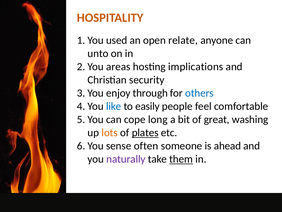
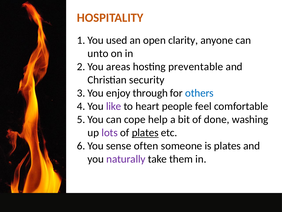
relate: relate -> clarity (183, 40)
implications: implications -> preventable (196, 67)
like colour: blue -> purple (114, 106)
easily: easily -> heart (147, 106)
long: long -> help (158, 119)
great: great -> done (217, 119)
lots colour: orange -> purple (110, 132)
is ahead: ahead -> plates (227, 146)
them underline: present -> none (181, 159)
